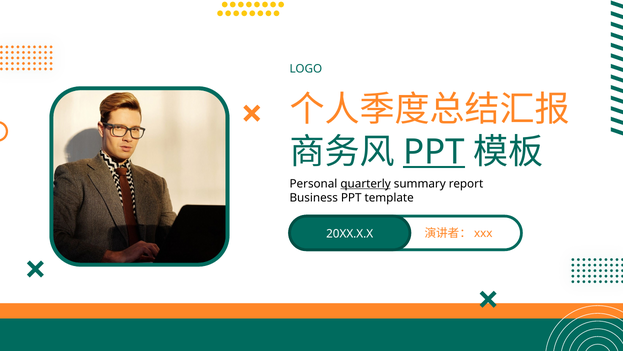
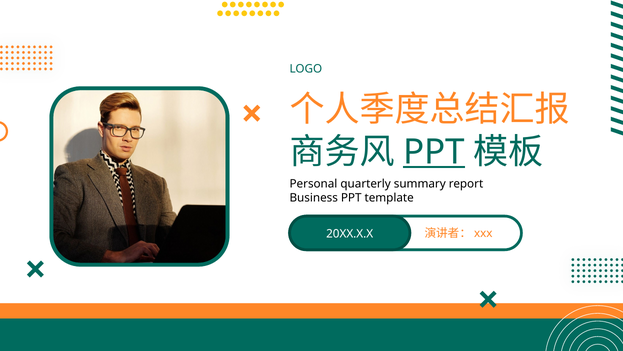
quarterly underline: present -> none (366, 183)
